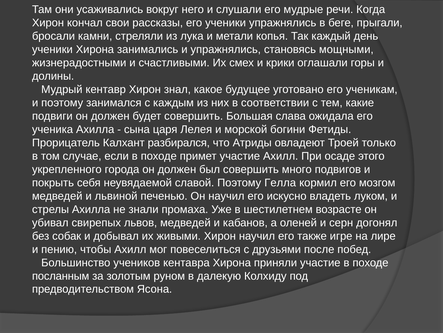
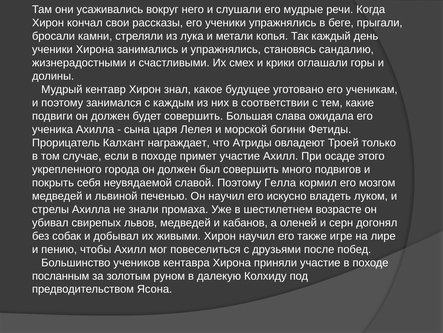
мощными: мощными -> сандалию (346, 49)
разбирался: разбирался -> награждает (179, 142)
